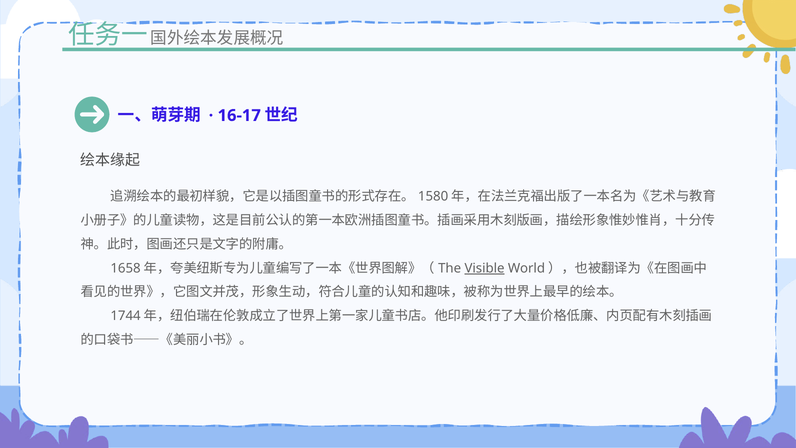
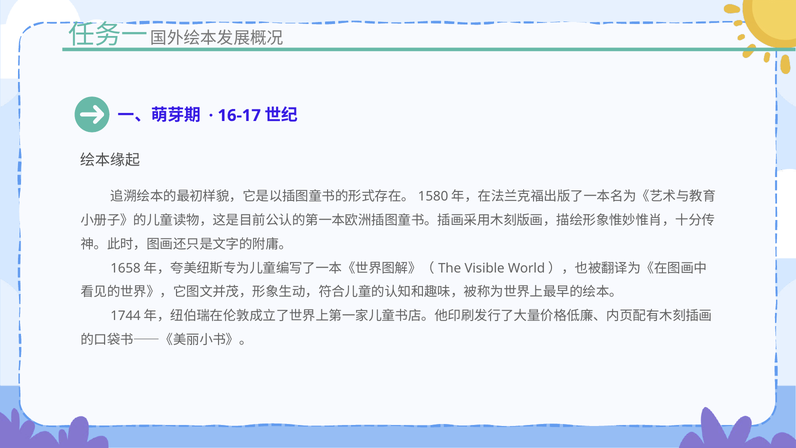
Visible underline: present -> none (485, 268)
